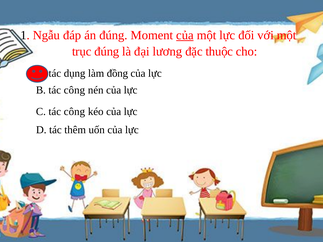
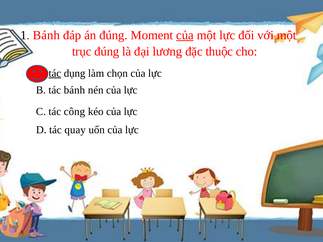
1 Ngẫu: Ngẫu -> Bánh (46, 35)
tác underline: none -> present (55, 73)
đồng: đồng -> chọn (117, 73)
B tác công: công -> bánh (74, 90)
thêm: thêm -> quay (75, 130)
